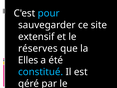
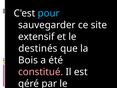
réserves: réserves -> destinés (38, 48)
Elles: Elles -> Bois (28, 60)
constitué colour: light blue -> pink (41, 72)
